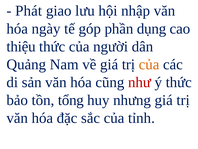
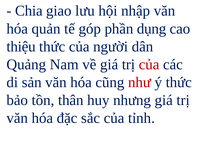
Phát: Phát -> Chia (29, 11)
ngày: ngày -> quản (46, 29)
của colour: orange -> red (149, 64)
tổng: tổng -> thân (71, 100)
